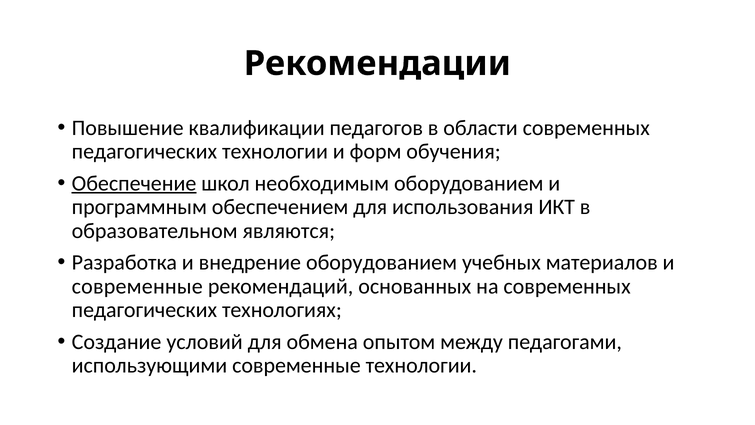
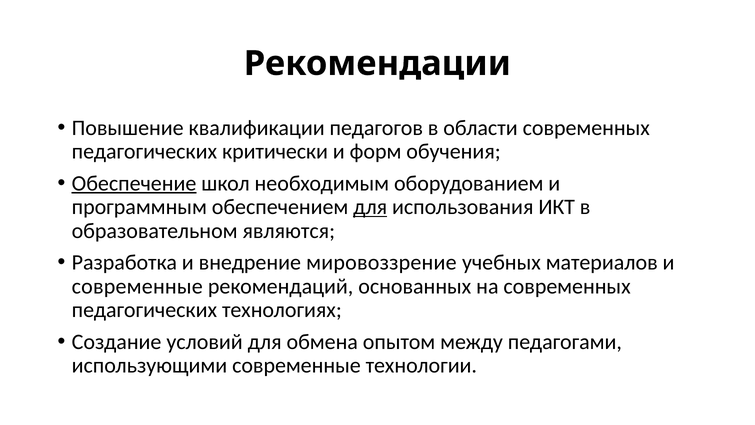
педагогических технологии: технологии -> критически (275, 151)
для underline: none -> present (370, 207)
внедрение оборудованием: оборудованием -> мировоззрение (381, 262)
